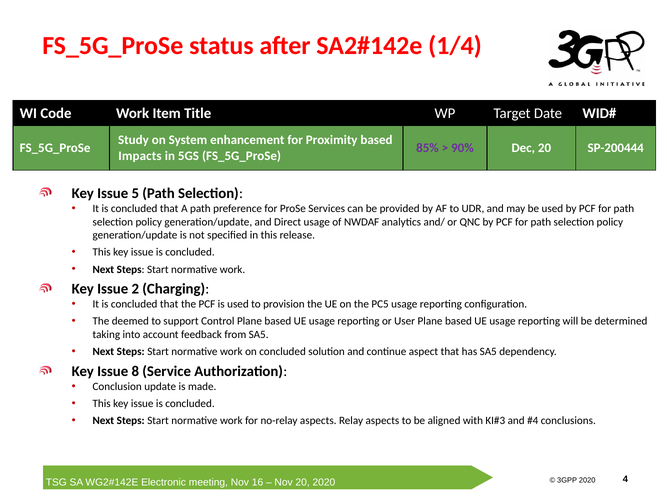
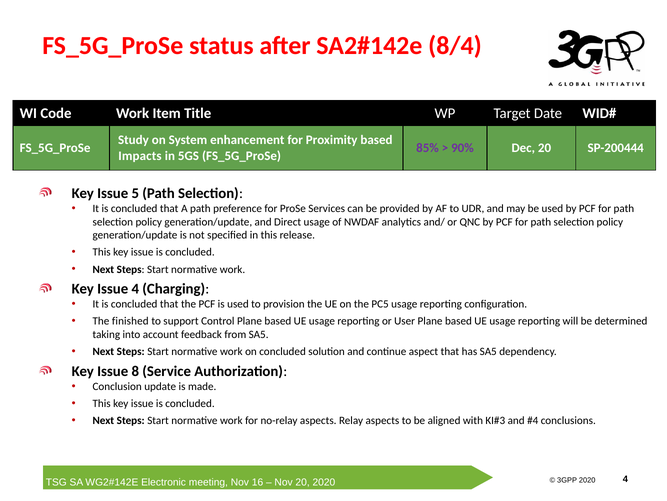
1/4: 1/4 -> 8/4 (455, 46)
Issue 2: 2 -> 4 (135, 288)
deemed: deemed -> finished (130, 321)
